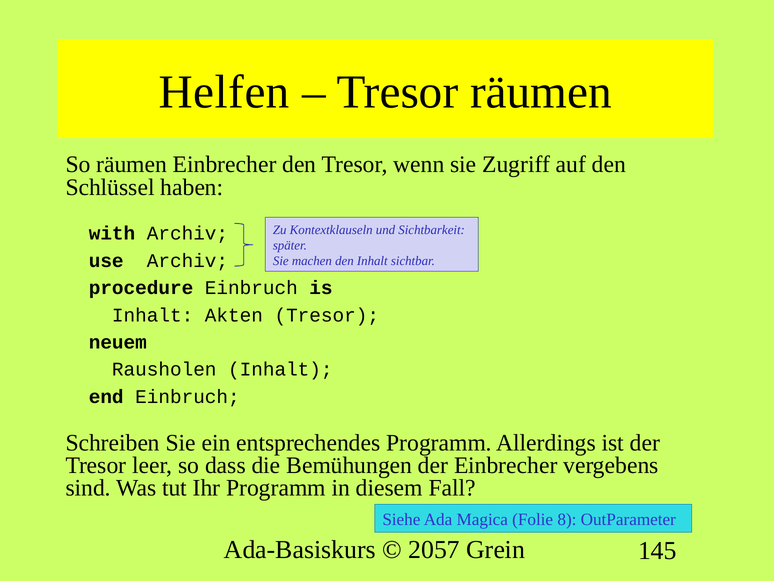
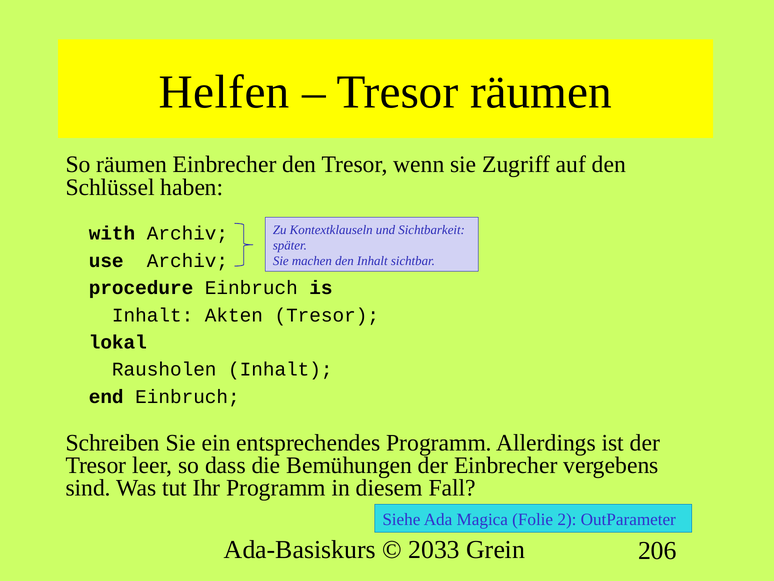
neuem: neuem -> lokal (118, 342)
8: 8 -> 2 (567, 519)
2057: 2057 -> 2033 (434, 549)
145: 145 -> 206 (657, 550)
